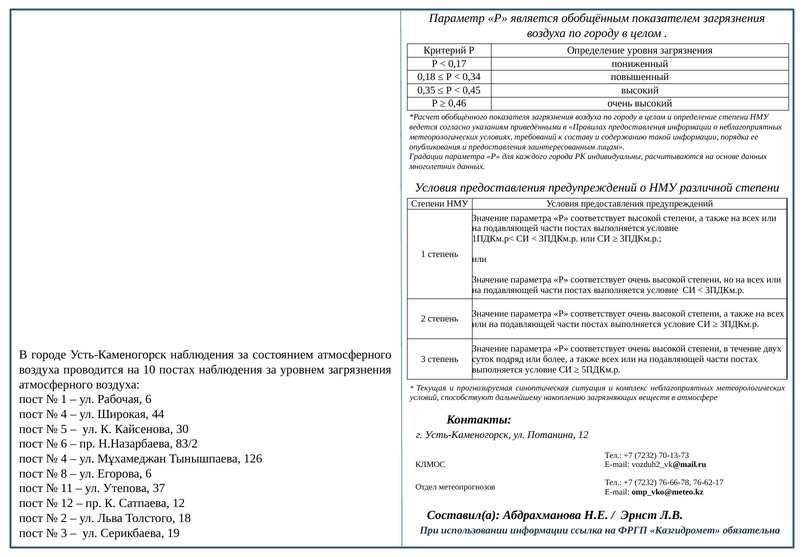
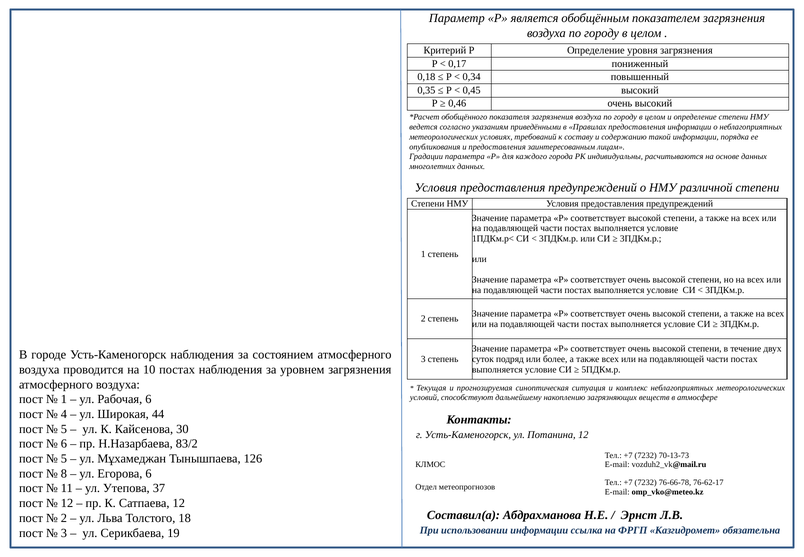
4: 4 -> 5 (64, 458)
